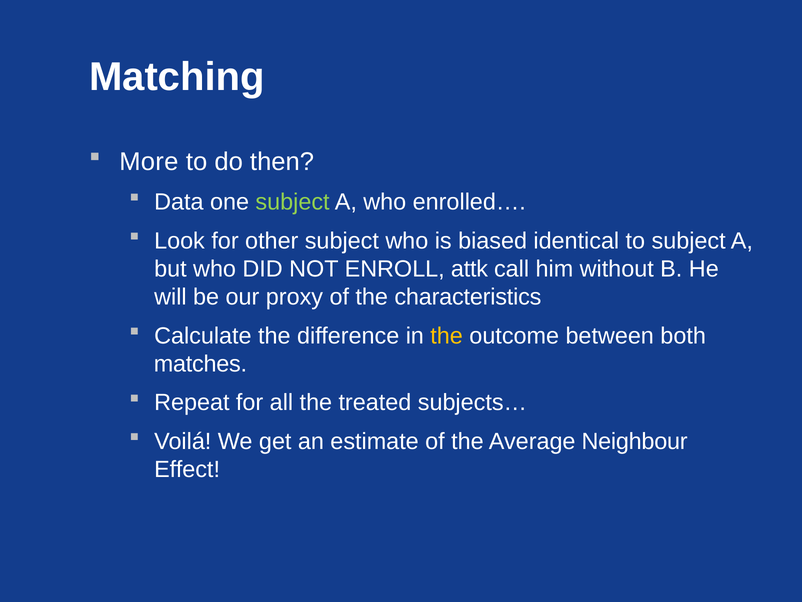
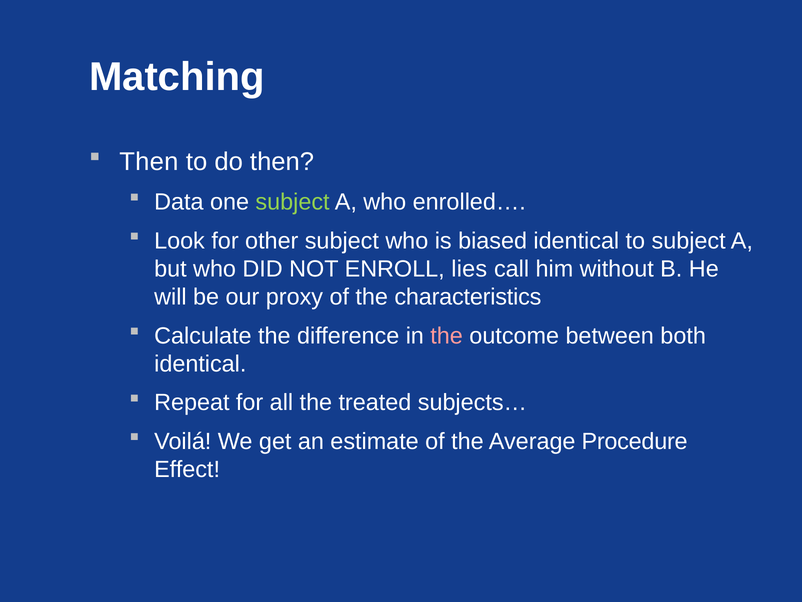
More: More -> Then (149, 162)
attk: attk -> lies (469, 269)
the colour: yellow -> pink (447, 335)
matches: matches -> identical (200, 364)
Neighbour: Neighbour -> Procedure (635, 441)
